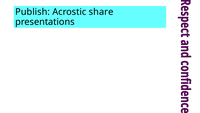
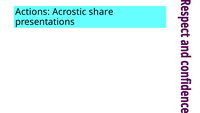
Publish: Publish -> Actions (33, 12)
